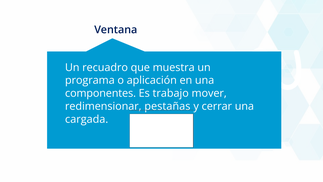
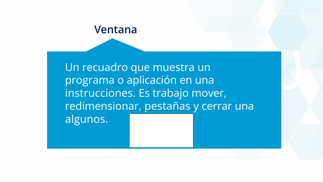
componentes: componentes -> instrucciones (100, 93)
cargada: cargada -> algunos (87, 119)
